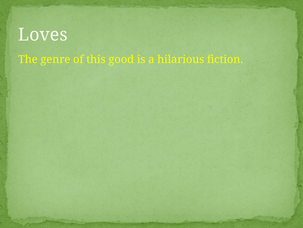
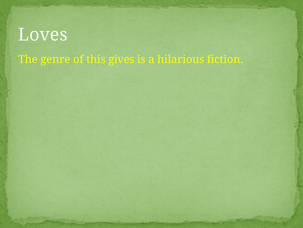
good: good -> gives (121, 59)
